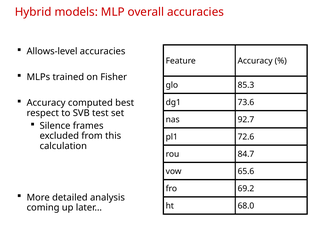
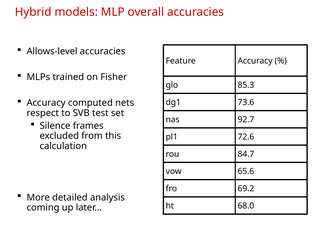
best: best -> nets (125, 103)
